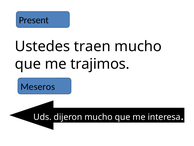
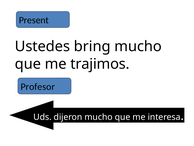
traen: traen -> bring (92, 46)
Meseros: Meseros -> Profesor (38, 86)
